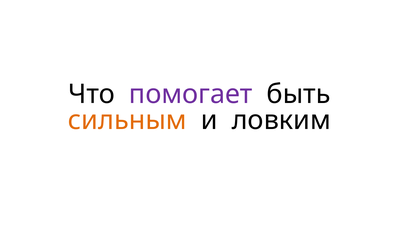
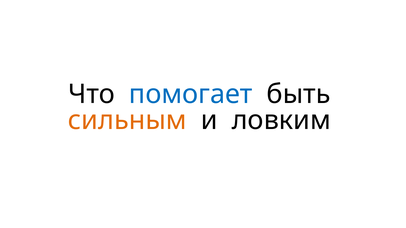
помогает colour: purple -> blue (191, 95)
